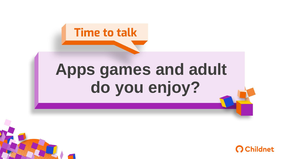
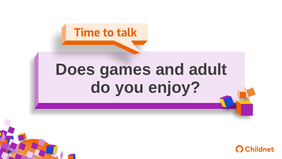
Apps: Apps -> Does (75, 69)
